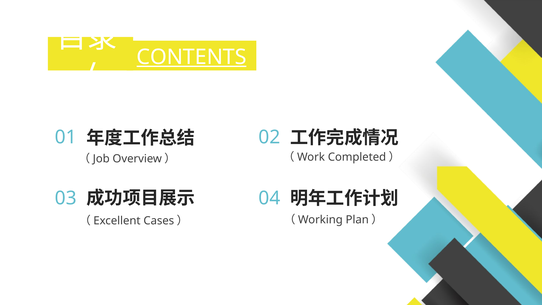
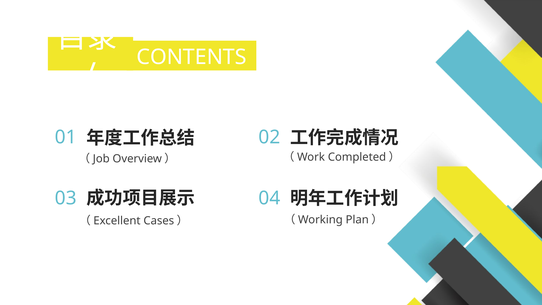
CONTENTS underline: present -> none (192, 57)
